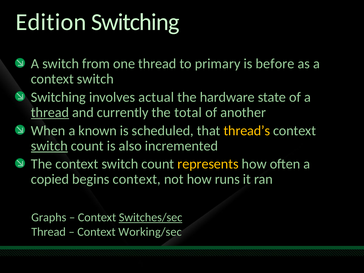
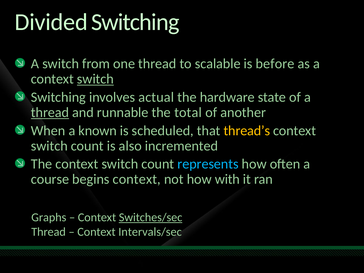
Edition: Edition -> Divided (51, 22)
primary: primary -> scalable (218, 64)
switch underline: none -> present (95, 79)
currently: currently -> runnable (123, 112)
switch underline: present -> none (49, 146)
represents colour: yellow -> light blue (208, 164)
copied: copied -> course (50, 179)
runs: runs -> with (227, 179)
Working/sec: Working/sec -> Intervals/sec (150, 232)
